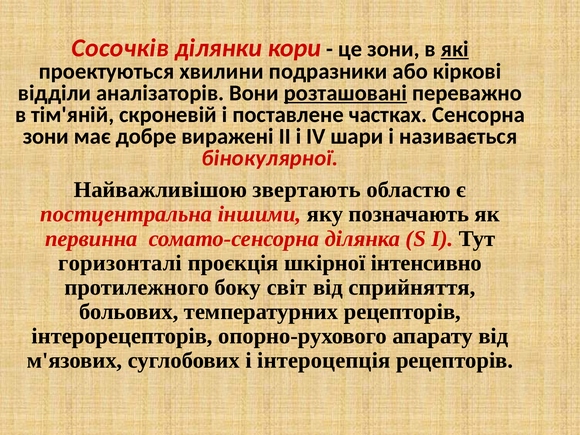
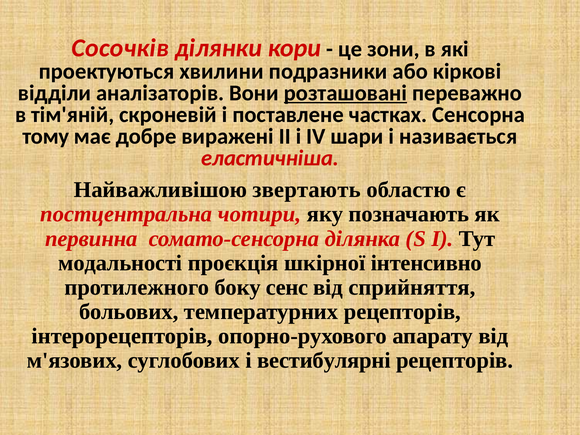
які underline: present -> none (455, 49)
зони: зони -> тому (46, 136)
бінокулярної: бінокулярної -> еластичніша (270, 158)
іншими: іншими -> чотири (259, 214)
горизонталі: горизонталі -> модальності (120, 263)
світ: світ -> сенс (287, 287)
інтероцепція: інтероцепція -> вестибулярні (324, 360)
